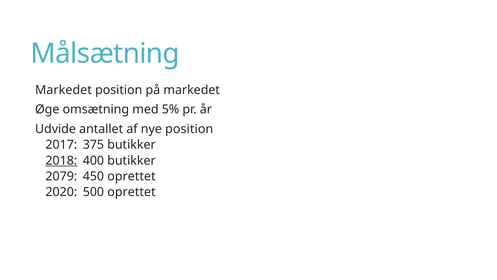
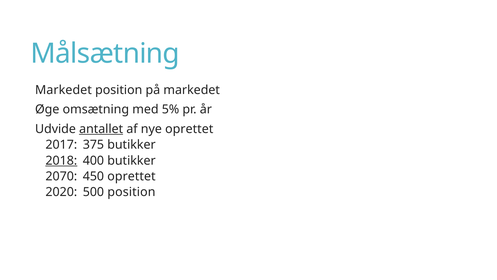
antallet underline: none -> present (101, 129)
nye position: position -> oprettet (189, 129)
2079: 2079 -> 2070 (61, 176)
500 oprettet: oprettet -> position (131, 192)
